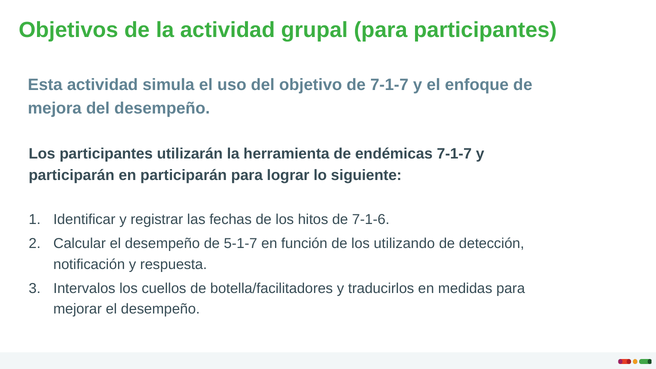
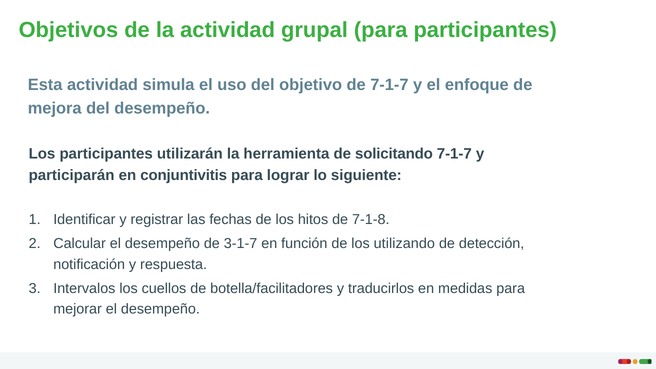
endémicas: endémicas -> solicitando (394, 154)
en participarán: participarán -> conjuntivitis (184, 176)
7-1-6: 7-1-6 -> 7-1-8 (371, 220)
5-1-7: 5-1-7 -> 3-1-7 (241, 244)
